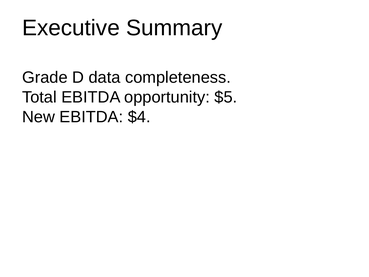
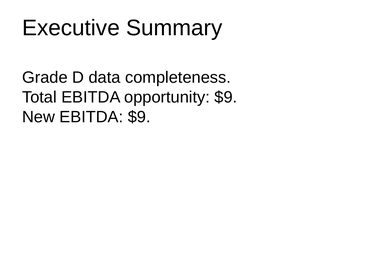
opportunity $5: $5 -> $9 (226, 97)
EBITDA $4: $4 -> $9 (139, 117)
